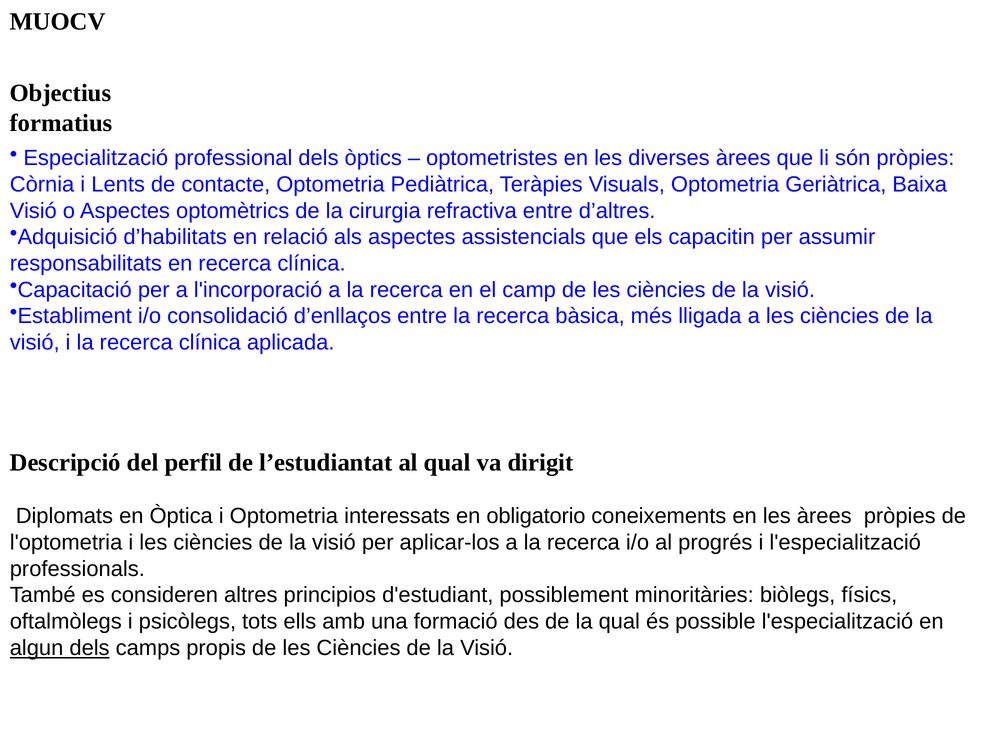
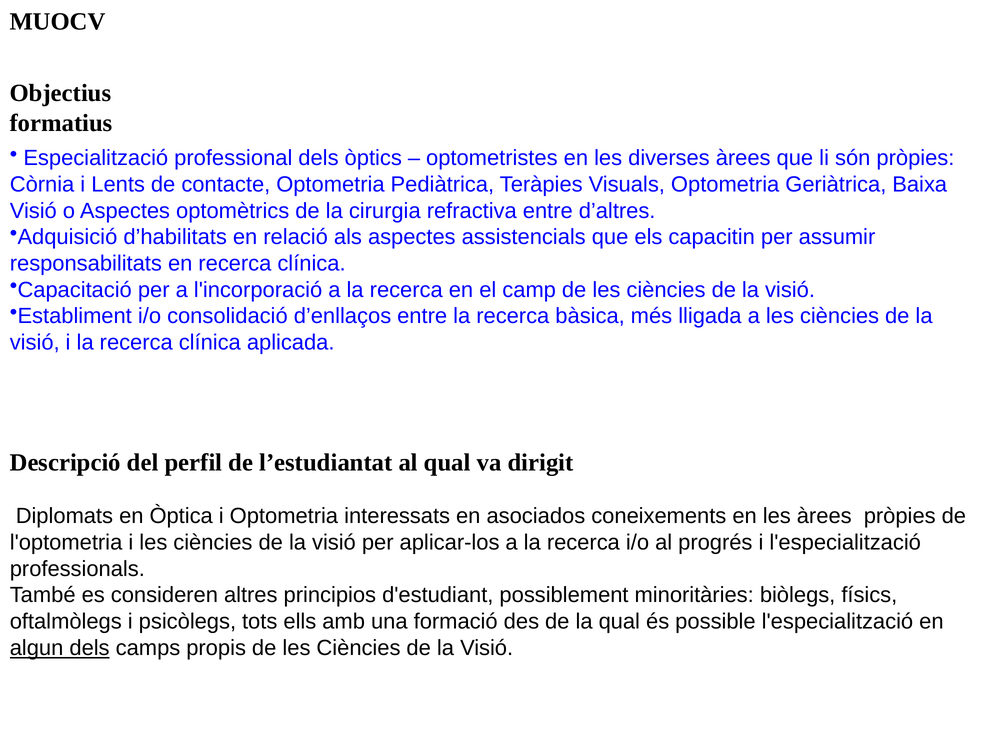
obligatorio: obligatorio -> asociados (536, 516)
